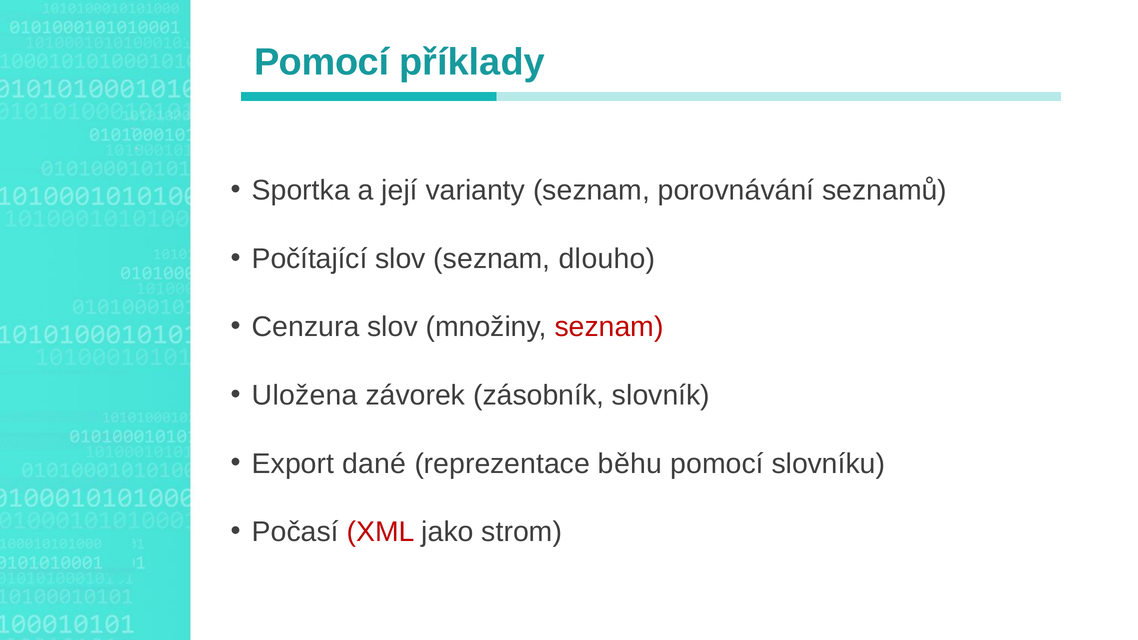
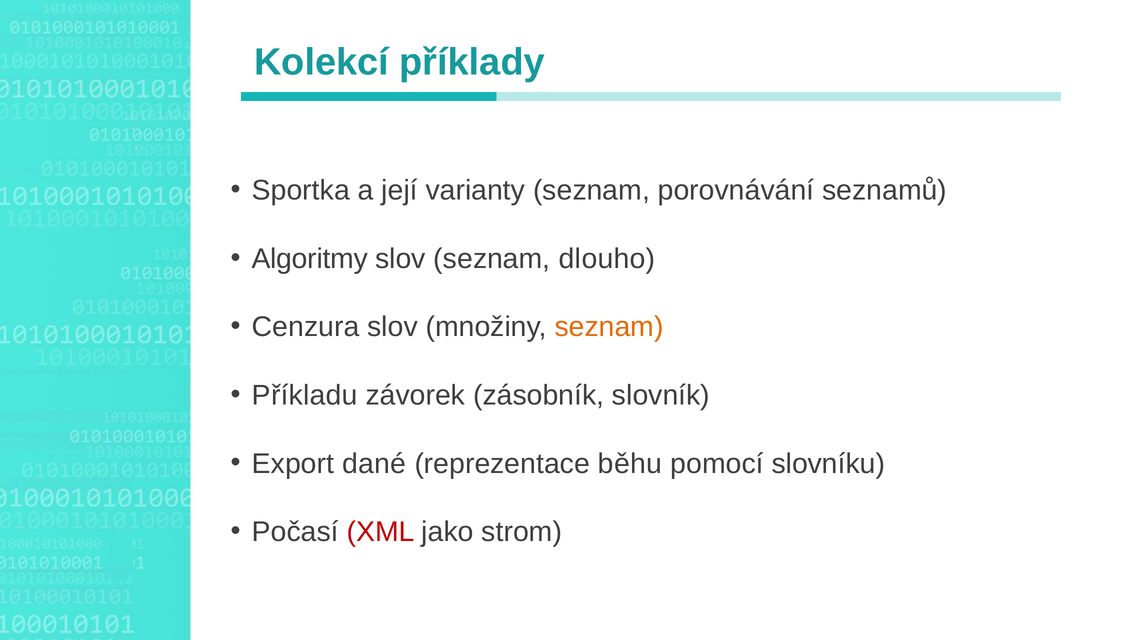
Pomocí: Pomocí -> Kolekcí (321, 62)
Počítající: Počítající -> Algoritmy (310, 259)
seznam colour: red -> orange (609, 327)
Uložena: Uložena -> Příkladu (305, 395)
